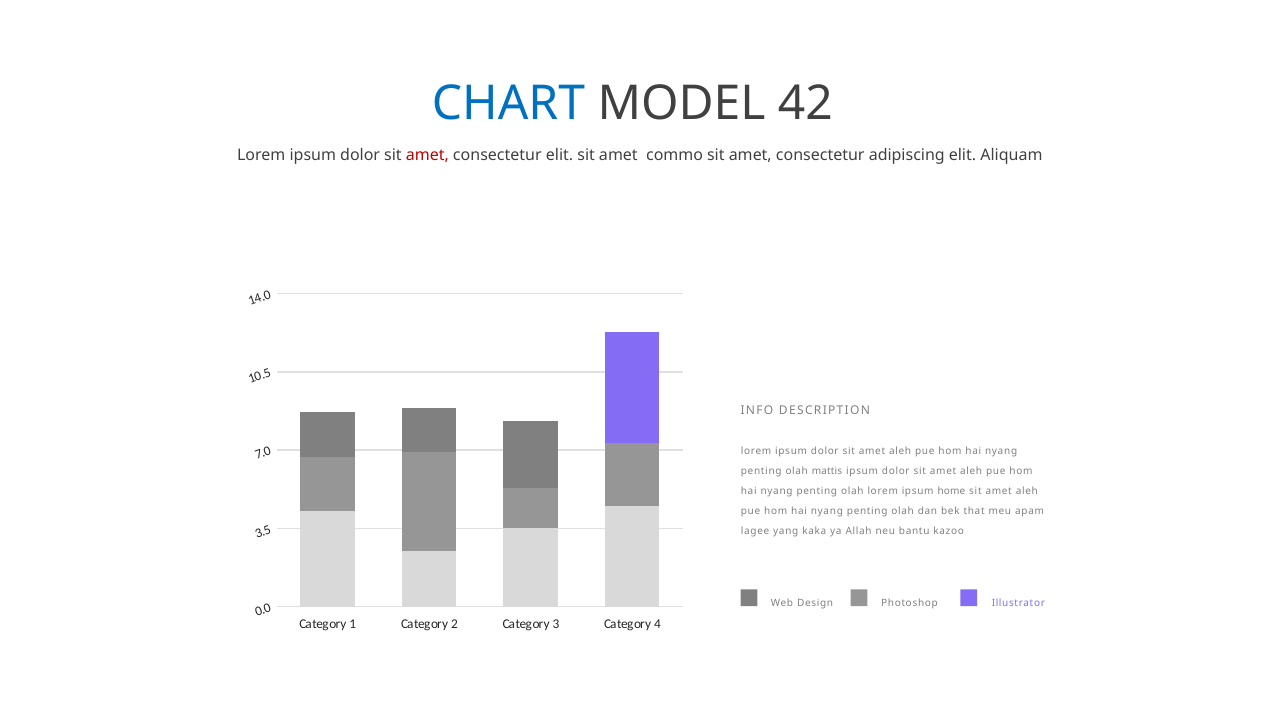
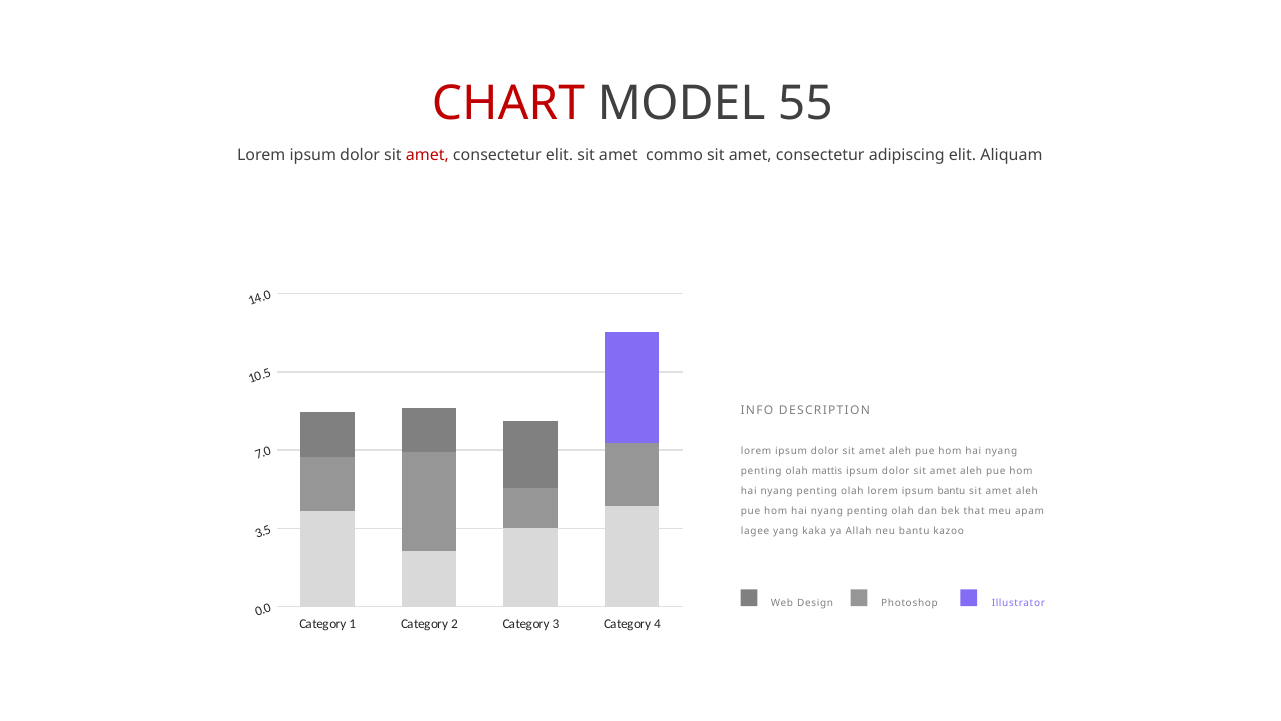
CHART colour: blue -> red (508, 104)
42: 42 -> 55 (805, 104)
ipsum home: home -> bantu (952, 491)
